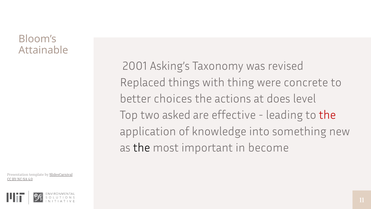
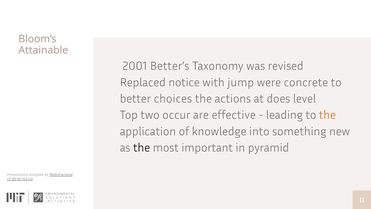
Asking’s: Asking’s -> Better’s (170, 66)
things: things -> notice (184, 82)
thing: thing -> jump (241, 82)
asked: asked -> occur (176, 115)
the colour: red -> orange (327, 115)
become: become -> pyramid (269, 148)
